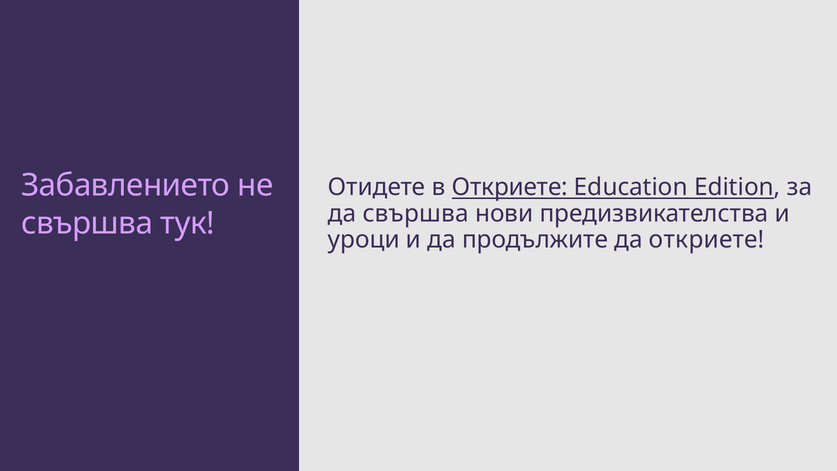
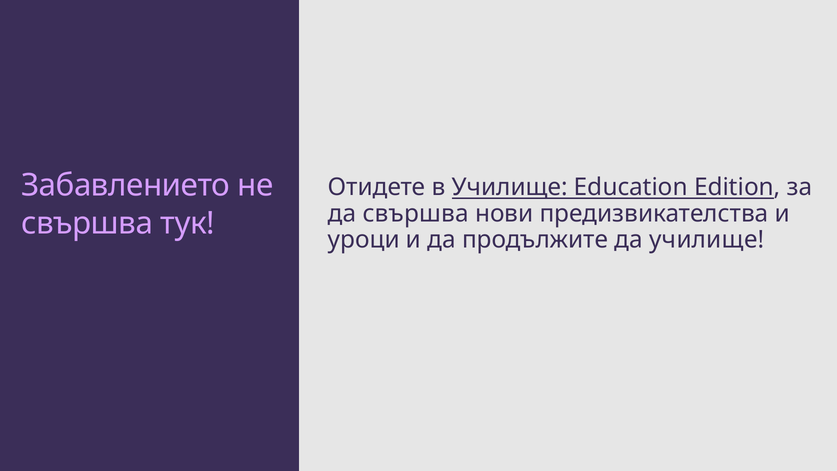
в Откриете: Откриете -> Училище (510, 187)
да откриете: откриете -> училище (707, 240)
